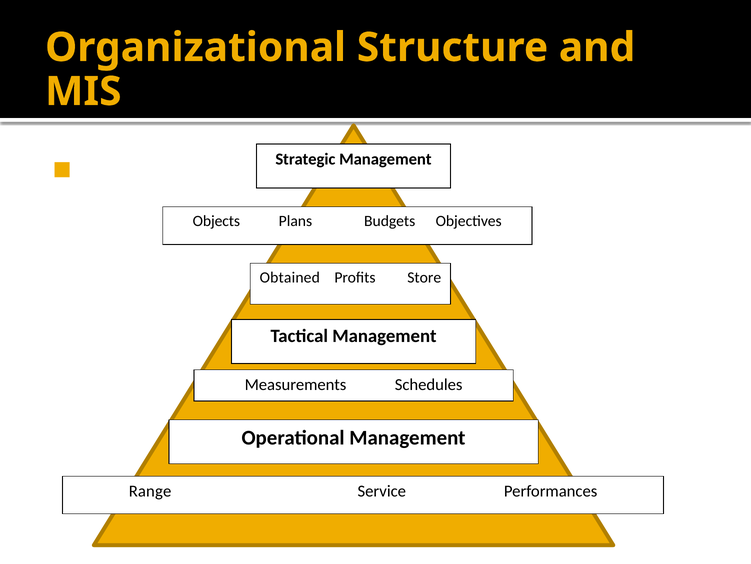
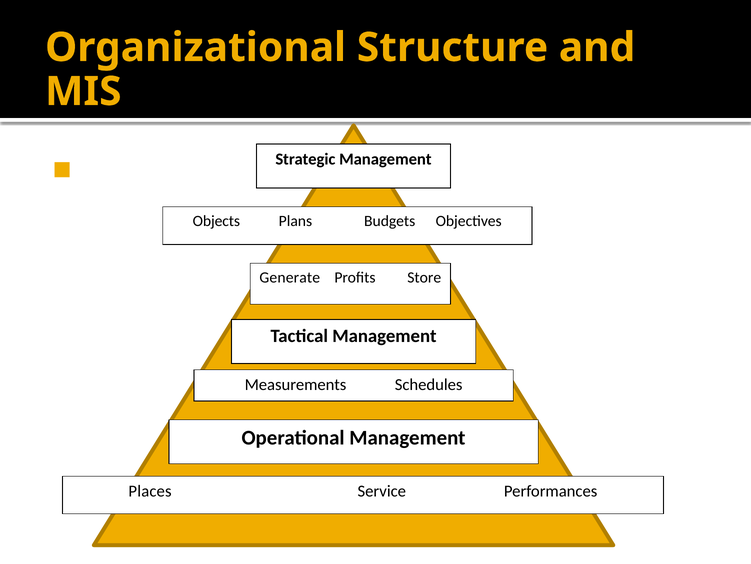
Obtained: Obtained -> Generate (290, 277)
Range: Range -> Places (150, 491)
